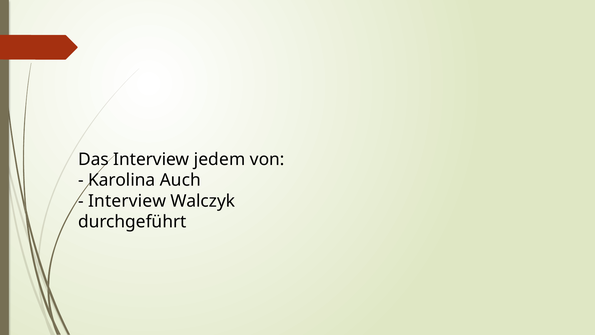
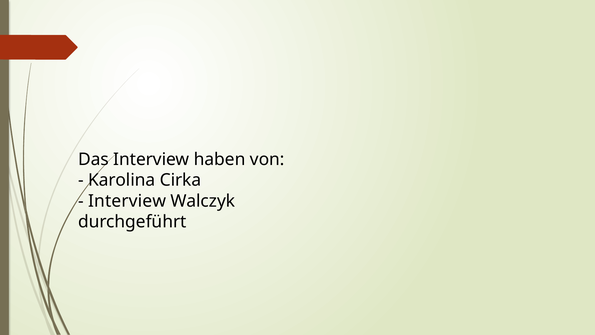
jedem: jedem -> haben (220, 159)
Auch: Auch -> Cirka (180, 180)
